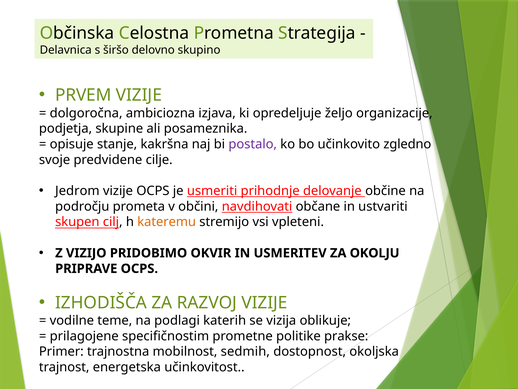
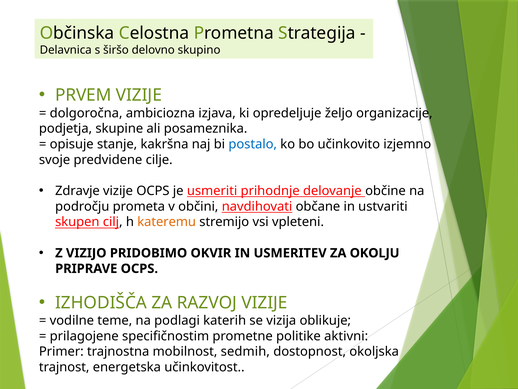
postalo colour: purple -> blue (253, 144)
zgledno: zgledno -> izjemno (407, 144)
Jedrom: Jedrom -> Zdravje (77, 191)
prakse: prakse -> aktivni (346, 336)
